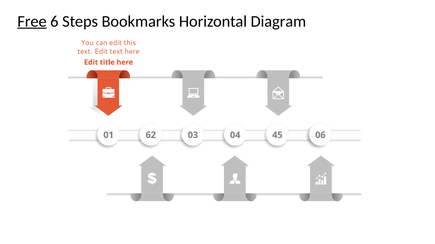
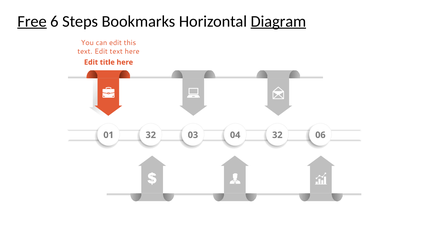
Diagram underline: none -> present (278, 21)
01 62: 62 -> 32 (151, 135)
04 45: 45 -> 32 (277, 135)
